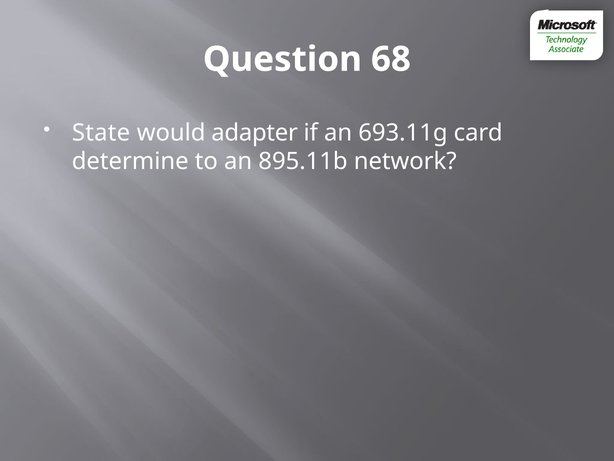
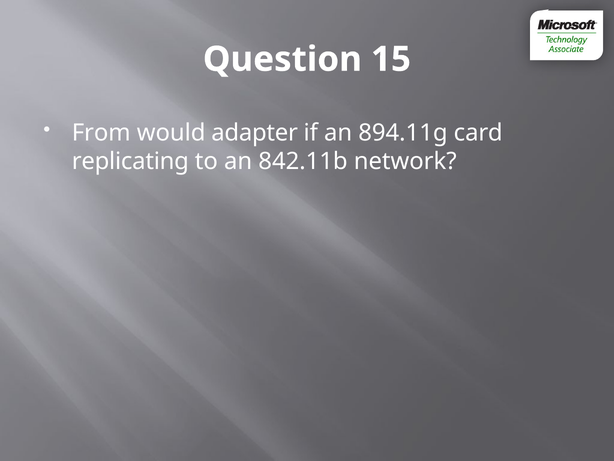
68: 68 -> 15 (391, 59)
State: State -> From (101, 133)
693.11g: 693.11g -> 894.11g (403, 133)
determine: determine -> replicating (130, 161)
895.11b: 895.11b -> 842.11b (303, 161)
